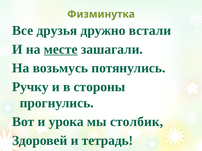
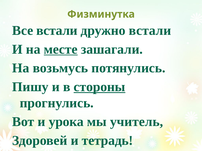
Все друзья: друзья -> встали (57, 31)
Ручку: Ручку -> Пишу (30, 87)
стороны underline: none -> present (99, 87)
столбик: столбик -> учитель (137, 122)
